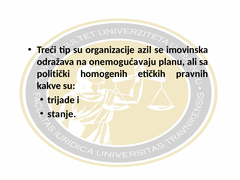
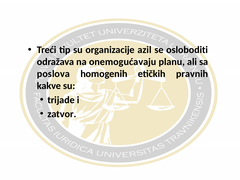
imovinska: imovinska -> osloboditi (187, 50)
politički: politički -> poslova (53, 74)
stanje: stanje -> zatvor (62, 114)
